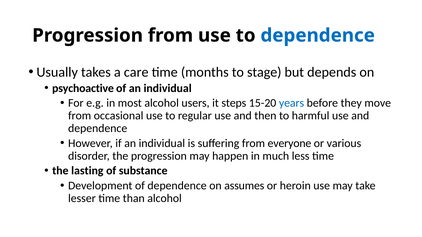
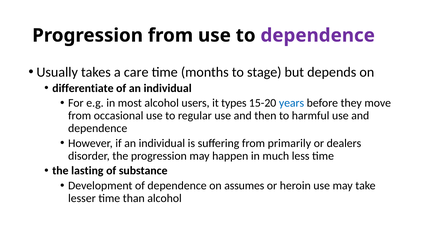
dependence colour: blue -> purple (318, 35)
psychoactive: psychoactive -> differentiate (83, 88)
steps: steps -> types (234, 103)
everyone: everyone -> primarily (289, 144)
various: various -> dealers (344, 144)
